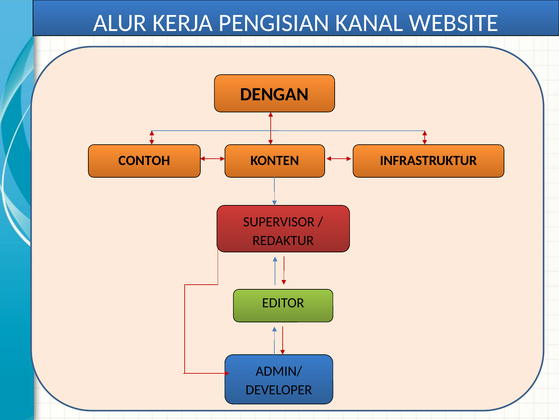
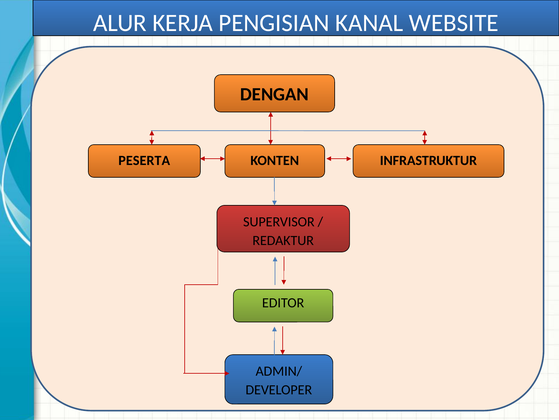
CONTOH: CONTOH -> PESERTA (144, 160)
